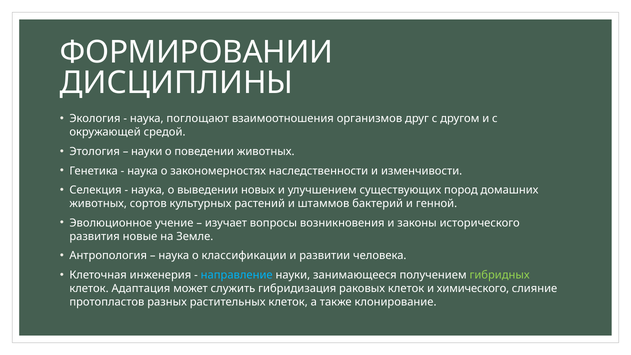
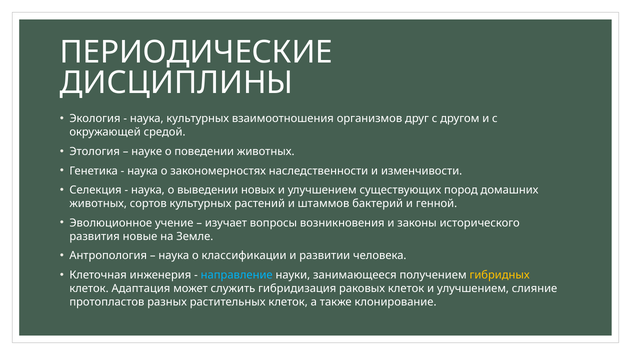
ФОРМИРОВАНИИ: ФОРМИРОВАНИИ -> ПЕРИОДИЧЕСКИЕ (196, 52)
наука поглощают: поглощают -> культурных (198, 119)
науки: науки -> науке (147, 151)
гибридных colour: light green -> yellow (500, 275)
клеток и химического: химического -> улучшением (473, 288)
